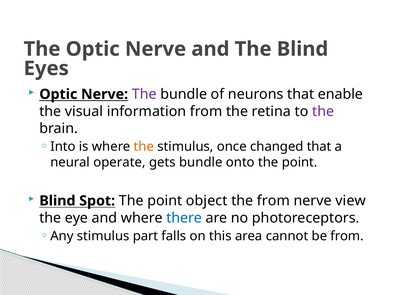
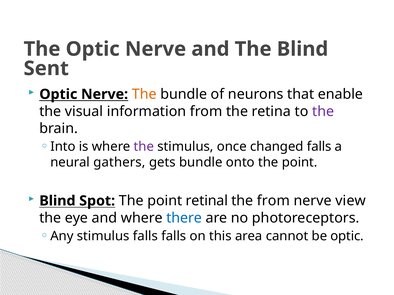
Eyes: Eyes -> Sent (46, 69)
The colour: purple -> orange (144, 94)
the colour: orange -> purple (144, 147)
changed that: that -> falls (319, 147)
operate: operate -> gathers (119, 163)
object: object -> retinal (207, 201)
stimulus part: part -> falls (145, 236)
be from: from -> optic (347, 236)
